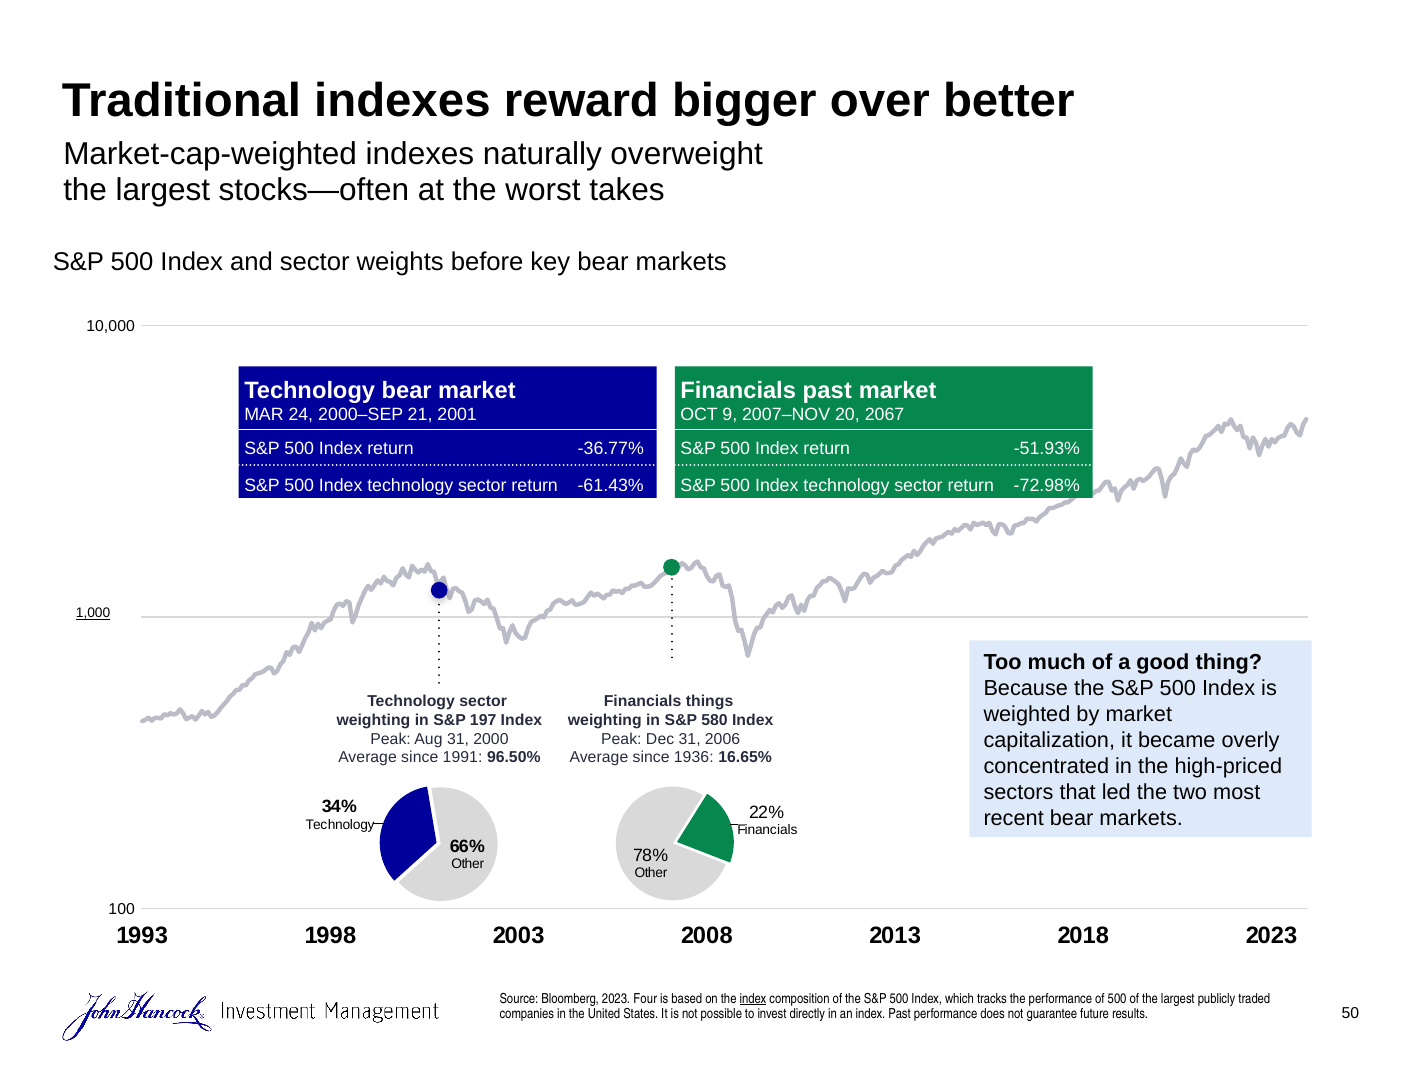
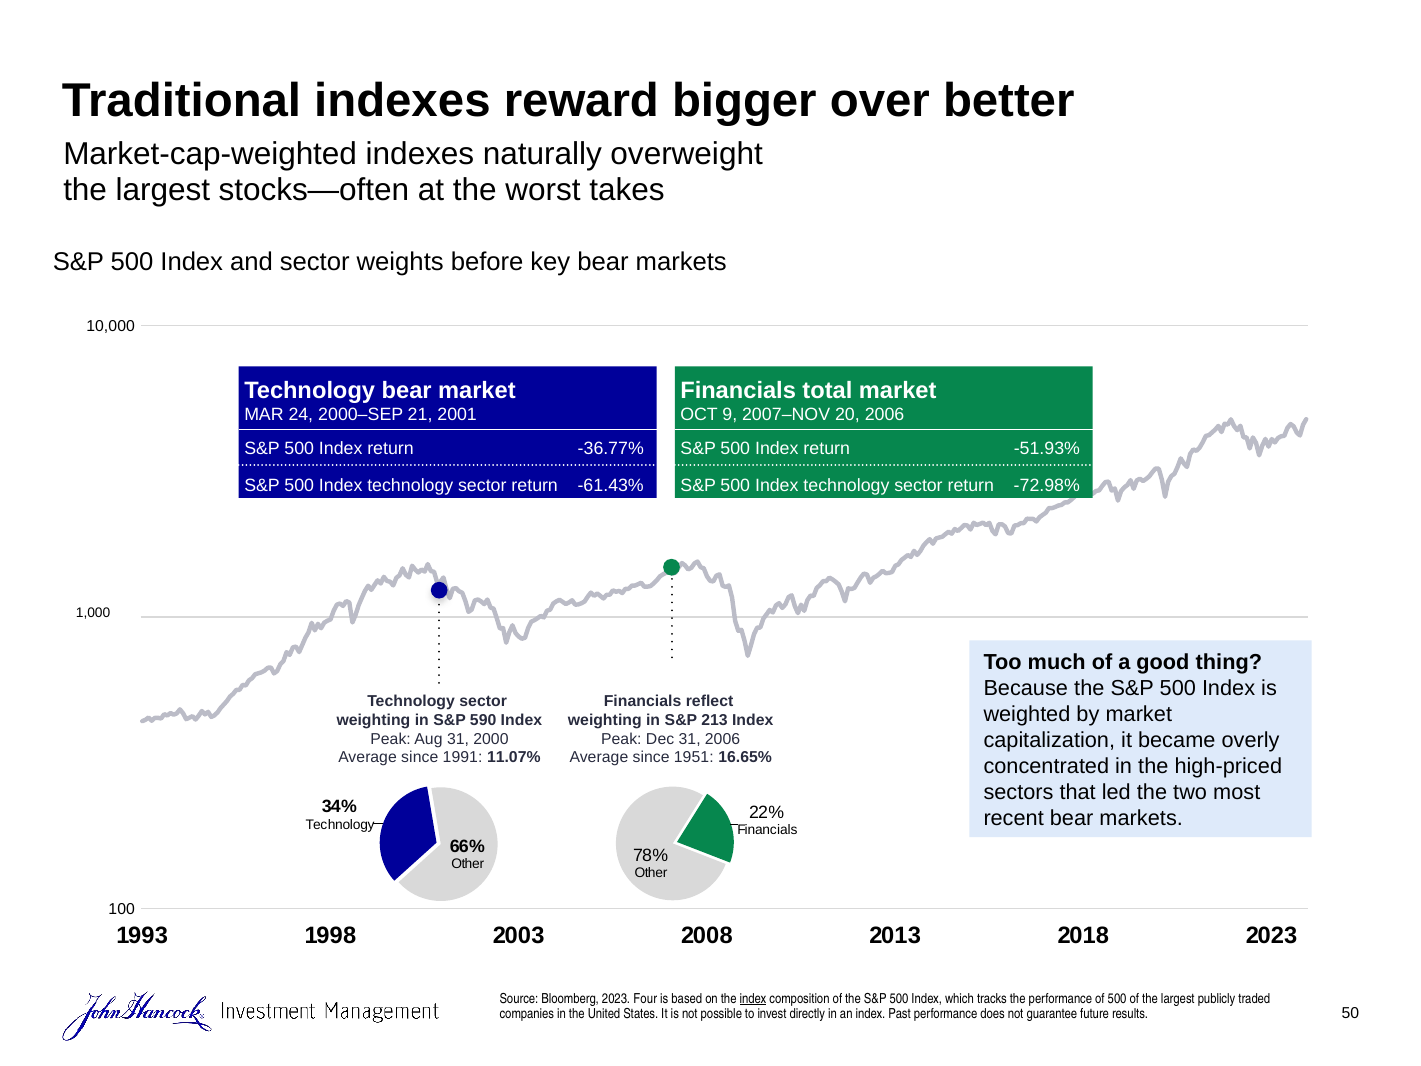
Financials past: past -> total (827, 391)
20 2067: 2067 -> 2006 (885, 415)
1,000 underline: present -> none (93, 613)
things: things -> reflect (710, 701)
197: 197 -> 590 (483, 720)
580: 580 -> 213 (714, 720)
96.50%: 96.50% -> 11.07% (514, 758)
1936: 1936 -> 1951 (694, 758)
